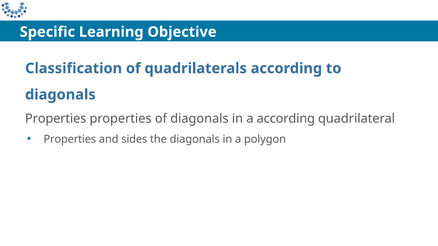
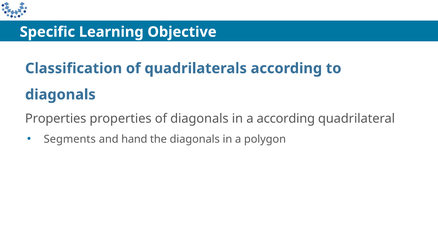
Properties: Properties -> Segments (70, 139)
sides: sides -> hand (134, 139)
